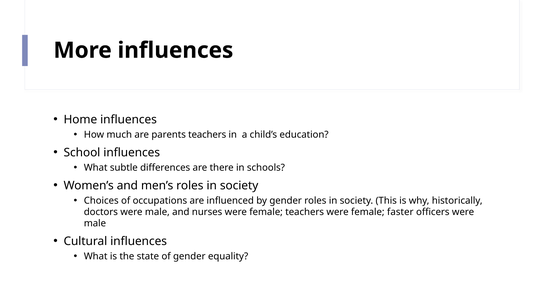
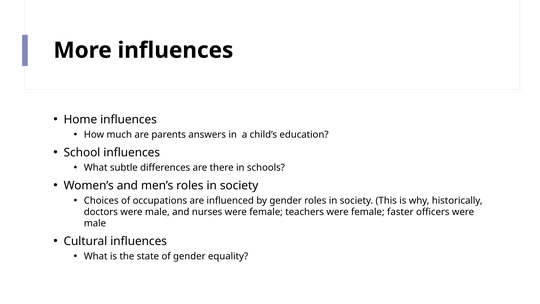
parents teachers: teachers -> answers (207, 135)
